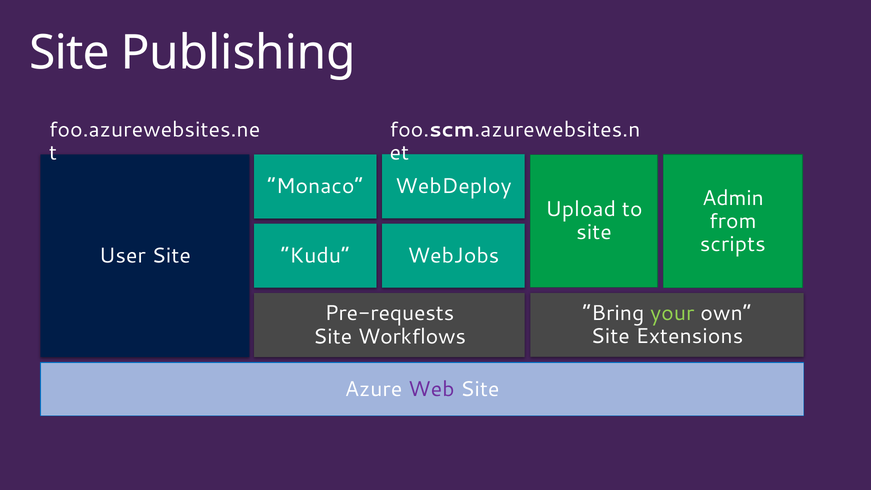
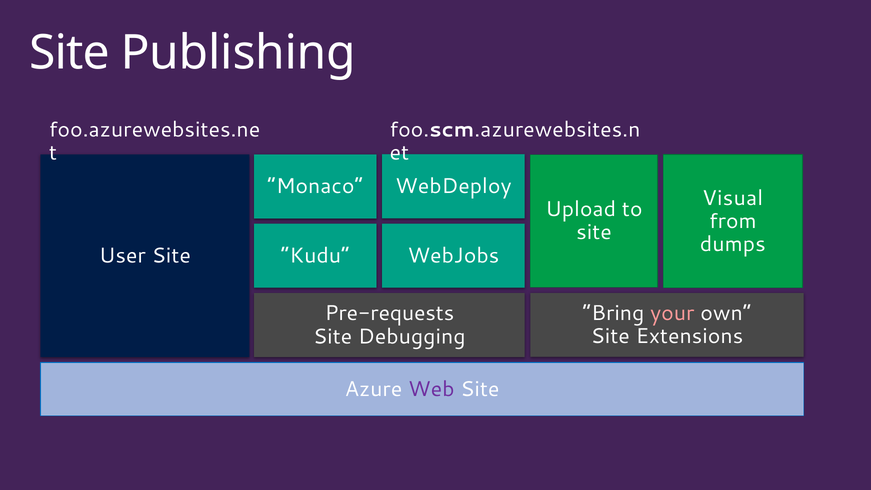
Admin: Admin -> Visual (733, 198)
scripts: scripts -> dumps (733, 244)
your colour: light green -> pink (672, 313)
Workflows: Workflows -> Debugging (412, 336)
